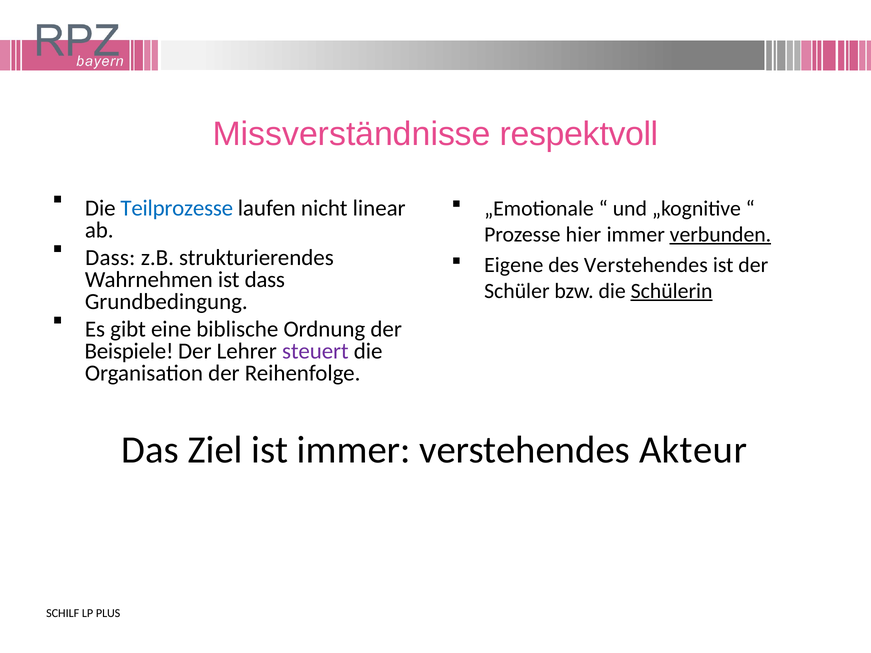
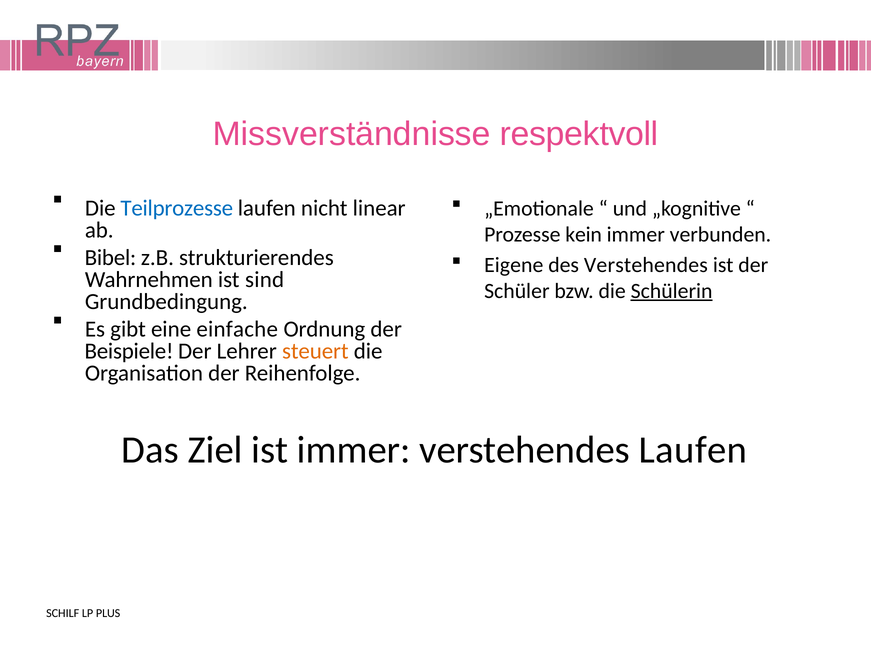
hier: hier -> kein (584, 235)
verbunden underline: present -> none (720, 235)
Dass: Dass -> Bibel (110, 258)
ist dass: dass -> sind (265, 280)
biblische: biblische -> einfache (237, 329)
steuert colour: purple -> orange (315, 351)
verstehendes Akteur: Akteur -> Laufen (693, 450)
